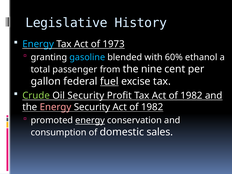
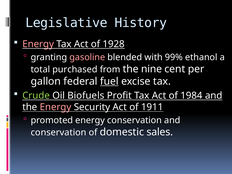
Energy colour: light blue -> pink (38, 44)
1973: 1973 -> 1928 (114, 44)
gasoline colour: light blue -> pink (87, 57)
60%: 60% -> 99% (174, 57)
passenger: passenger -> purchased (75, 69)
Oil Security: Security -> Biofuels (86, 96)
Tax Act of 1982: 1982 -> 1984 (191, 96)
Security Act of 1982: 1982 -> 1911 (152, 107)
energy underline: present -> none (90, 120)
consumption: consumption -> conservation (59, 132)
